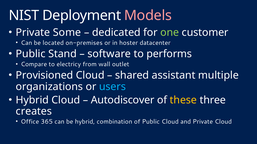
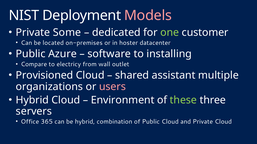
Stand: Stand -> Azure (62, 54)
performs: performs -> installing (169, 54)
users colour: light blue -> pink (112, 87)
Autodiscover: Autodiscover -> Environment (123, 100)
these colour: yellow -> light green (183, 100)
creates: creates -> servers (34, 112)
